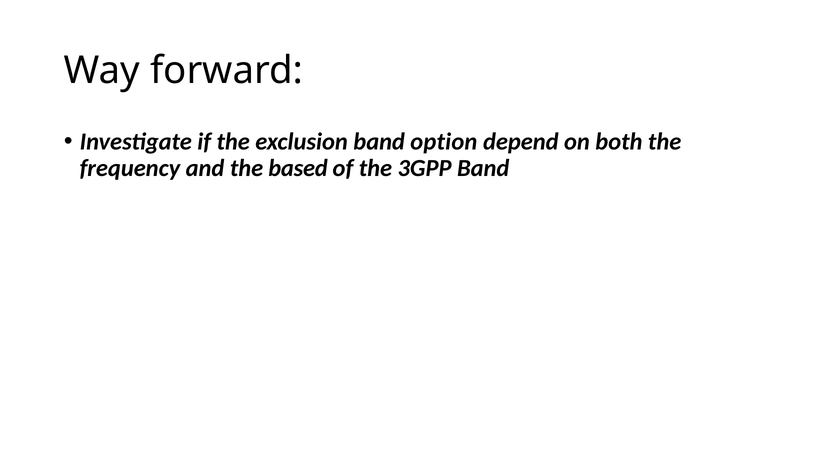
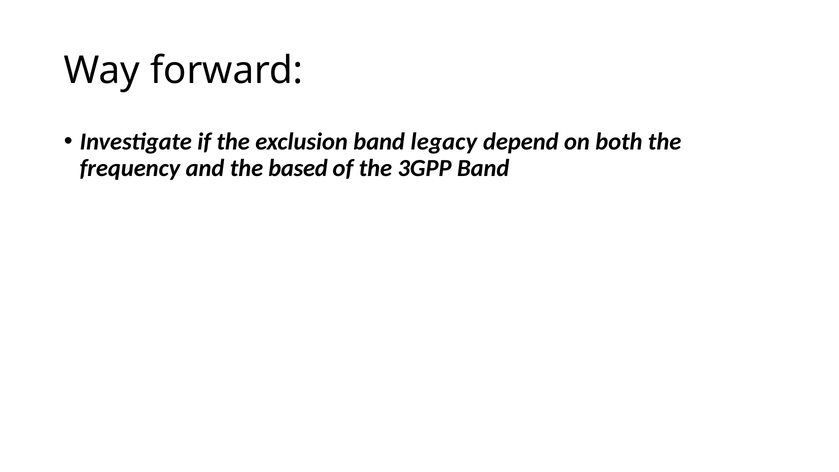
option: option -> legacy (444, 142)
